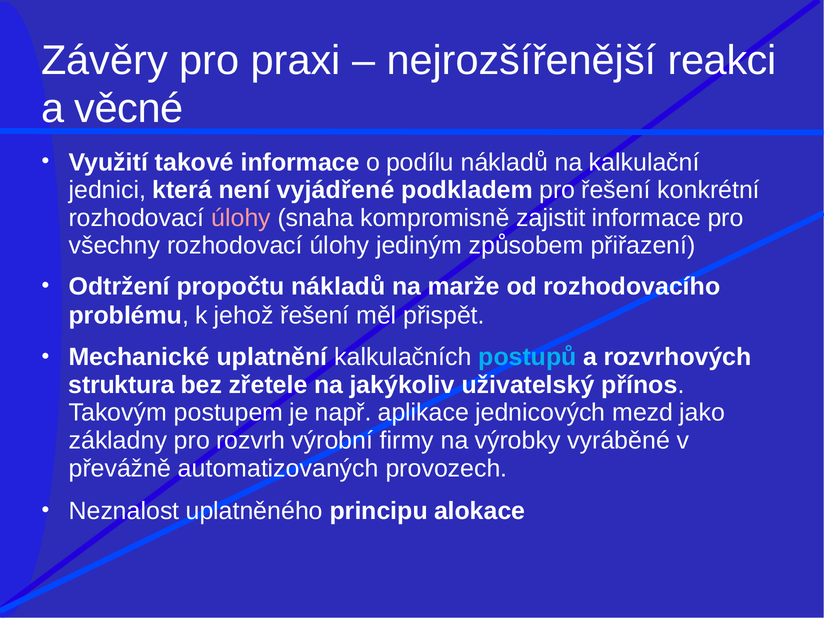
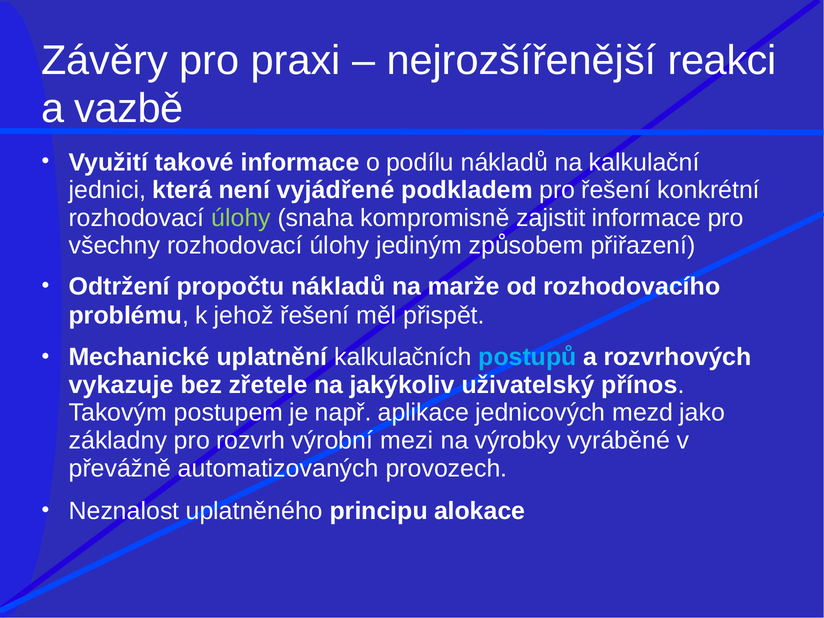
věcné: věcné -> vazbě (129, 109)
úlohy colour: pink -> light green (241, 218)
struktura: struktura -> vykazuje (121, 385)
firmy: firmy -> mezi (407, 440)
